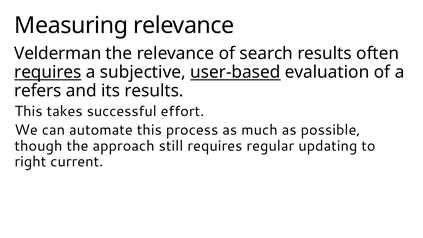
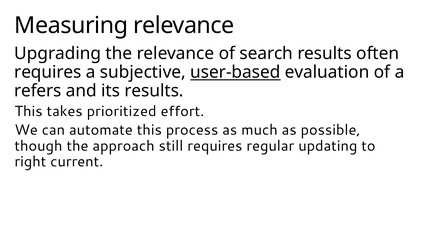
Velderman: Velderman -> Upgrading (58, 54)
requires underline: present -> none (48, 72)
successful: successful -> prioritized (122, 111)
